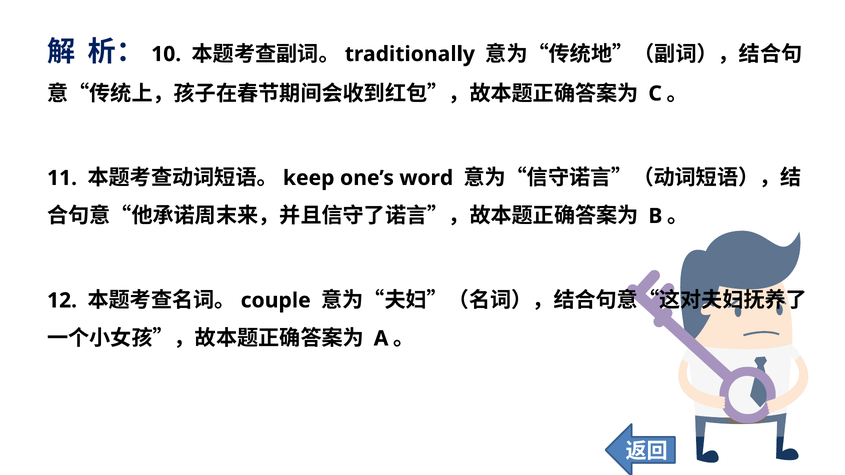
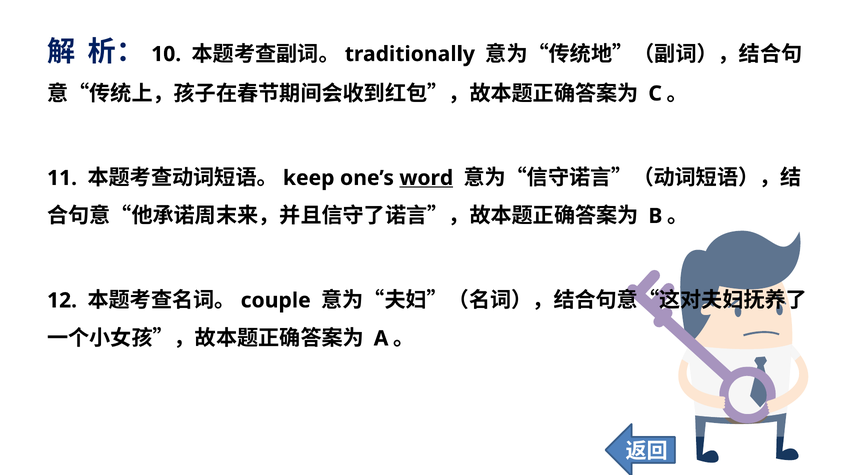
word underline: none -> present (426, 178)
